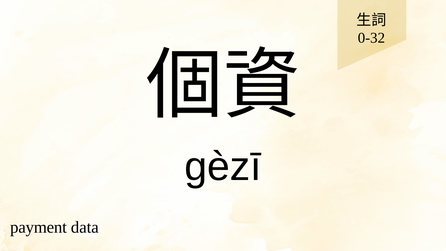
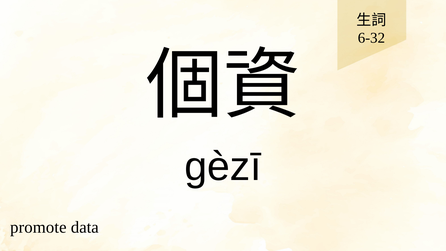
0-32: 0-32 -> 6-32 (371, 38)
payment: payment -> promote (38, 227)
